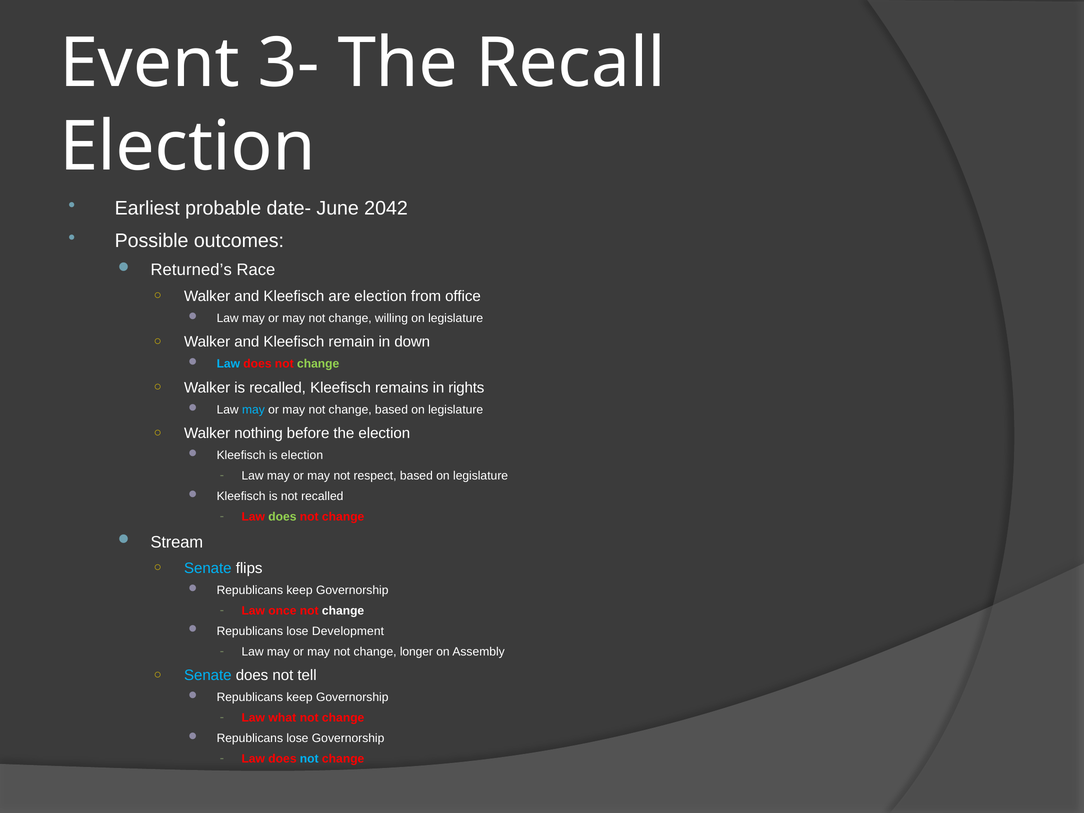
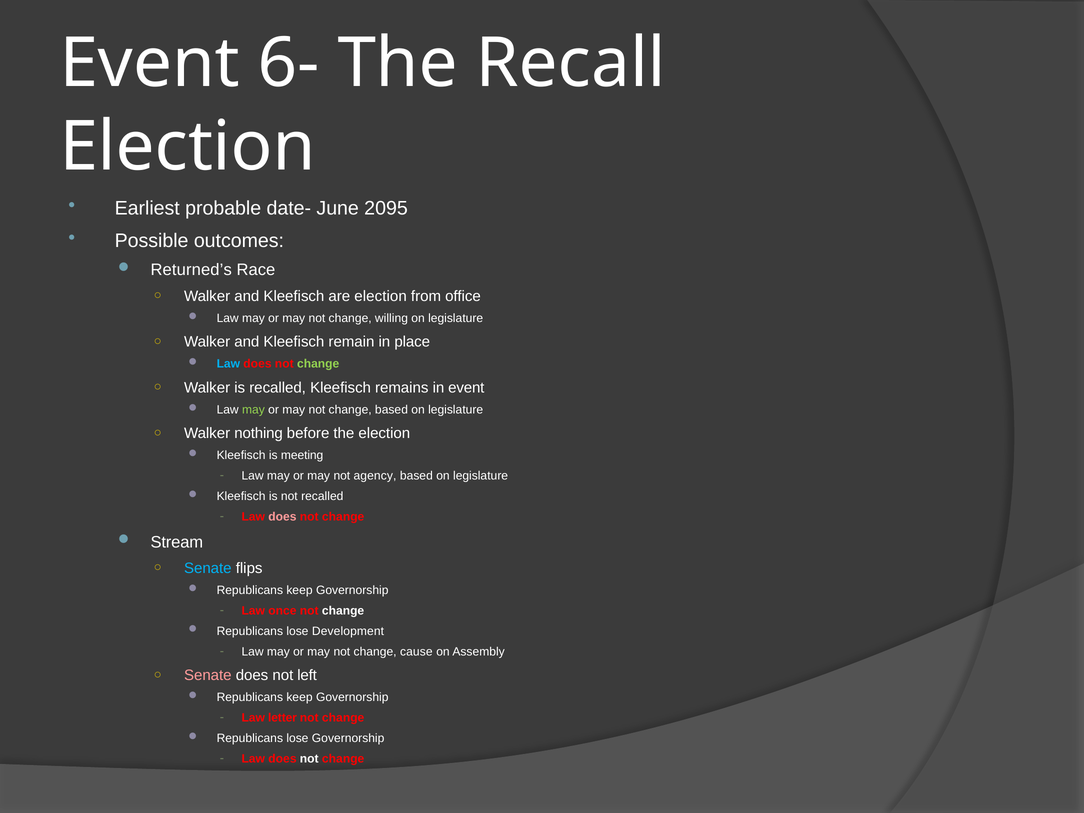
3-: 3- -> 6- (289, 64)
2042: 2042 -> 2095 (386, 208)
down: down -> place (412, 342)
in rights: rights -> event (466, 388)
may colour: light blue -> light green (253, 410)
is election: election -> meeting (302, 455)
respect: respect -> agency (375, 476)
does colour: light green -> pink (282, 517)
longer: longer -> cause (416, 652)
Senate colour: light blue -> pink (208, 675)
tell: tell -> left (307, 675)
what: what -> letter (282, 718)
not colour: light blue -> white (309, 759)
